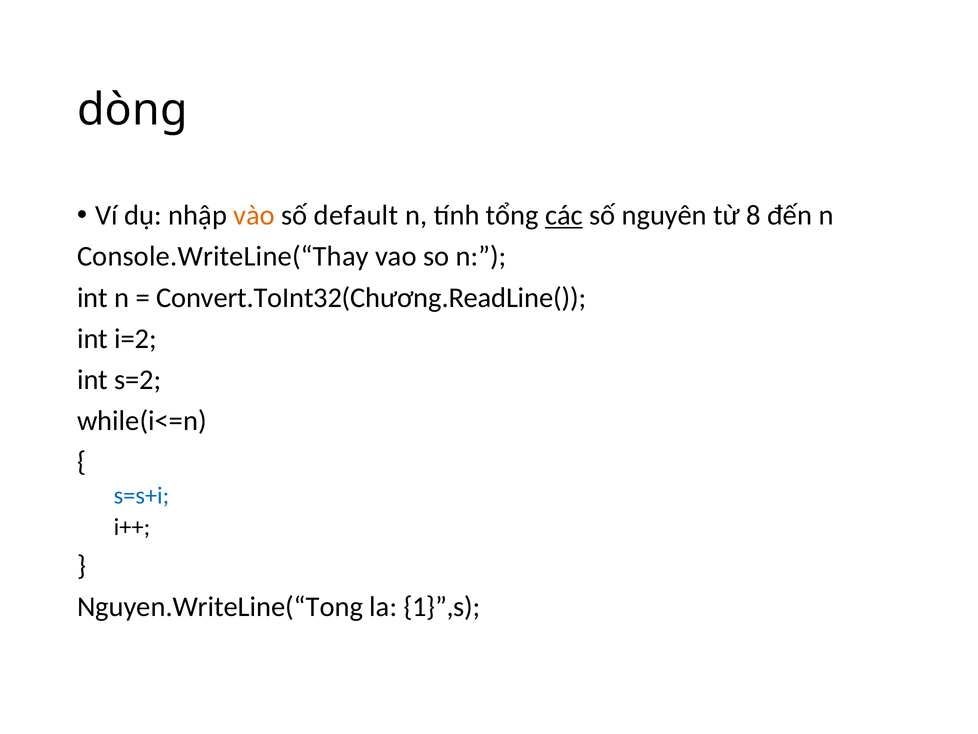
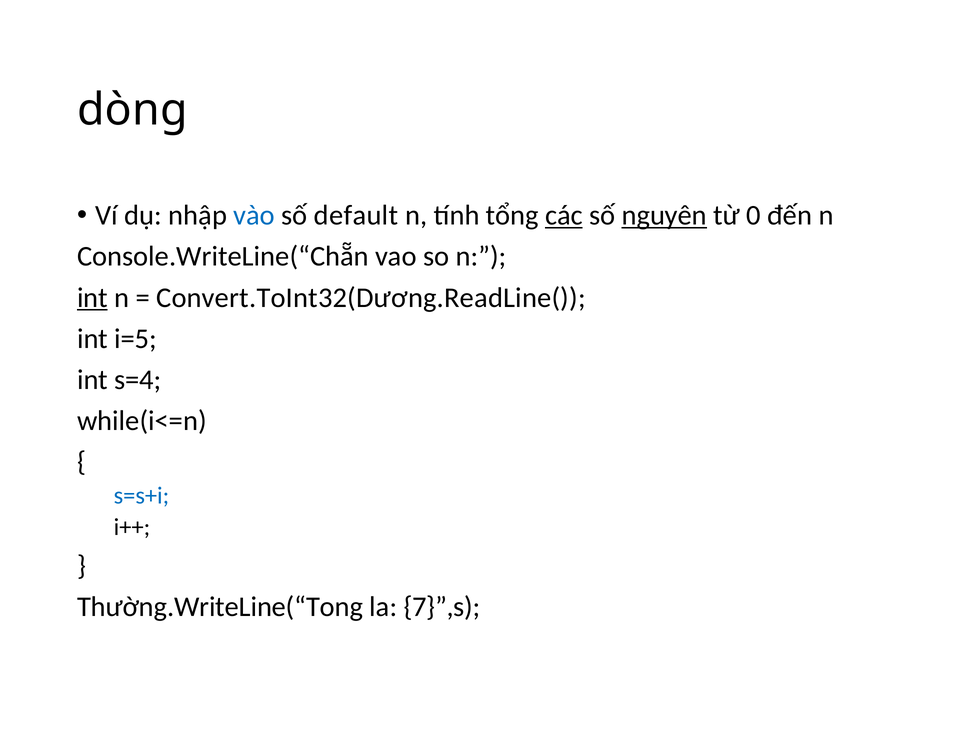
vào colour: orange -> blue (254, 215)
nguyên underline: none -> present (664, 215)
8: 8 -> 0 (754, 215)
Console.WriteLine(“Thay: Console.WriteLine(“Thay -> Console.WriteLine(“Chẵn (223, 256)
int underline: none -> present (92, 297)
Convert.ToInt32(Chương.ReadLine(: Convert.ToInt32(Chương.ReadLine( -> Convert.ToInt32(Dương.ReadLine( (371, 297)
i=2: i=2 -> i=5 (136, 338)
s=2: s=2 -> s=4 (138, 379)
Nguyen.WriteLine(“Tong: Nguyen.WriteLine(“Tong -> Thường.WriteLine(“Tong (220, 606)
1}”,s: 1}”,s -> 7}”,s (442, 606)
